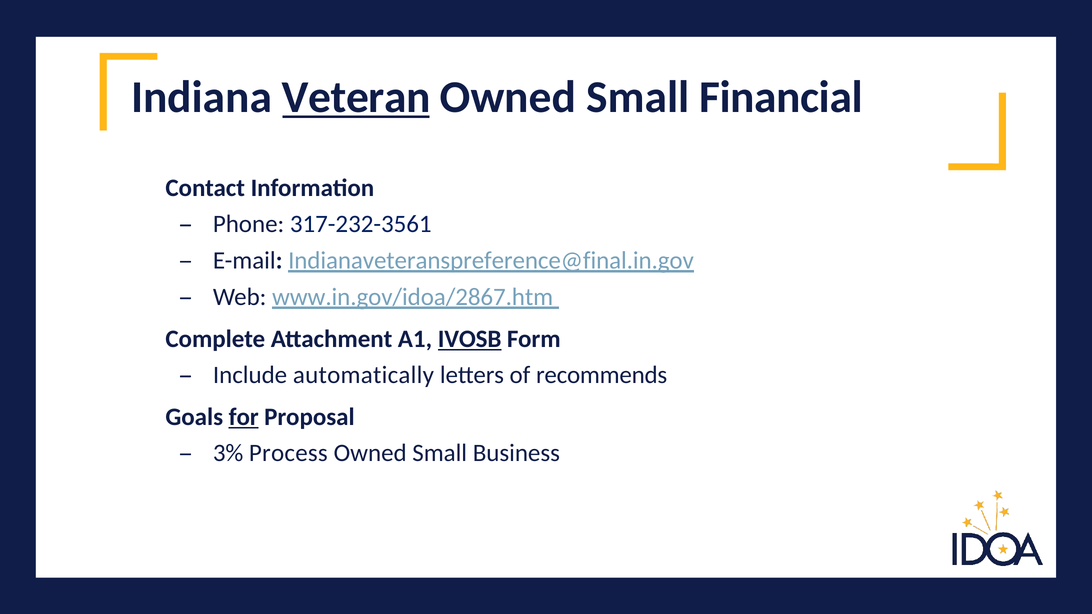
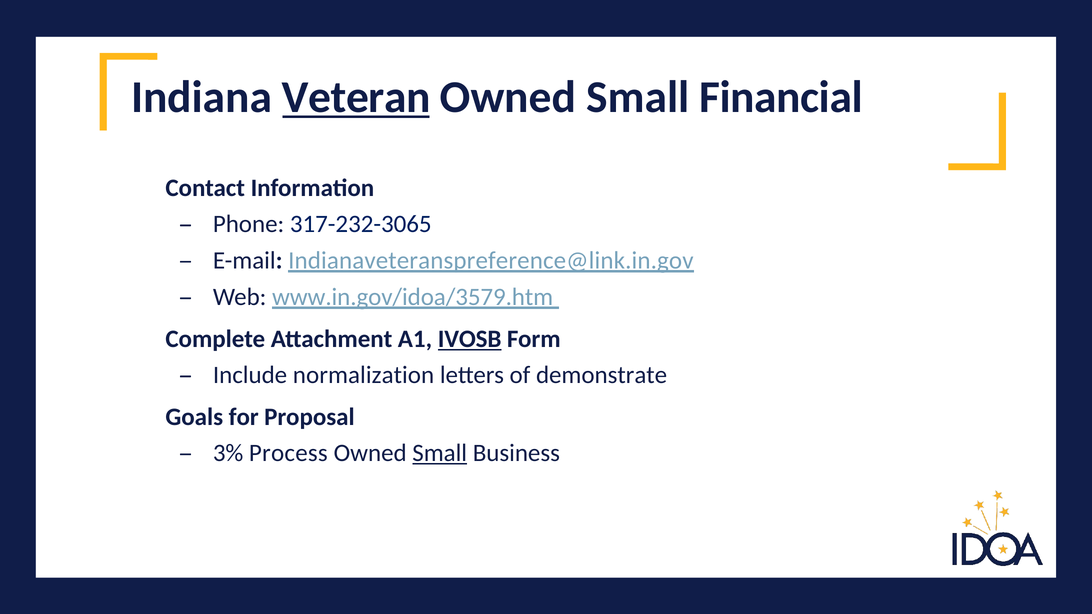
317-232-3561: 317-232-3561 -> 317-232-3065 (361, 224)
Indianaveteranspreference@final.in.gov: Indianaveteranspreference@final.in.gov -> Indianaveteranspreference@link.in.gov (491, 261)
www.in.gov/idoa/2867.htm: www.in.gov/idoa/2867.htm -> www.in.gov/idoa/3579.htm (413, 297)
automatically: automatically -> normalization (364, 375)
recommends: recommends -> demonstrate (602, 375)
for underline: present -> none (244, 417)
Small underline: none -> present (440, 453)
